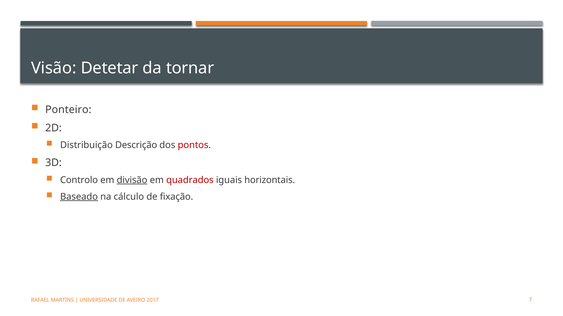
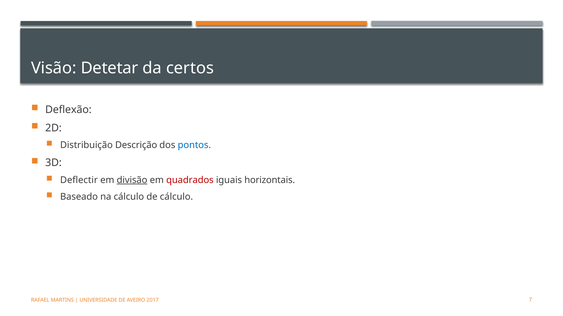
tornar: tornar -> certos (190, 68)
Ponteiro: Ponteiro -> Deflexão (68, 110)
pontos colour: red -> blue (194, 145)
Controlo: Controlo -> Deflectir (79, 180)
Baseado underline: present -> none (79, 197)
de fixação: fixação -> cálculo (176, 197)
